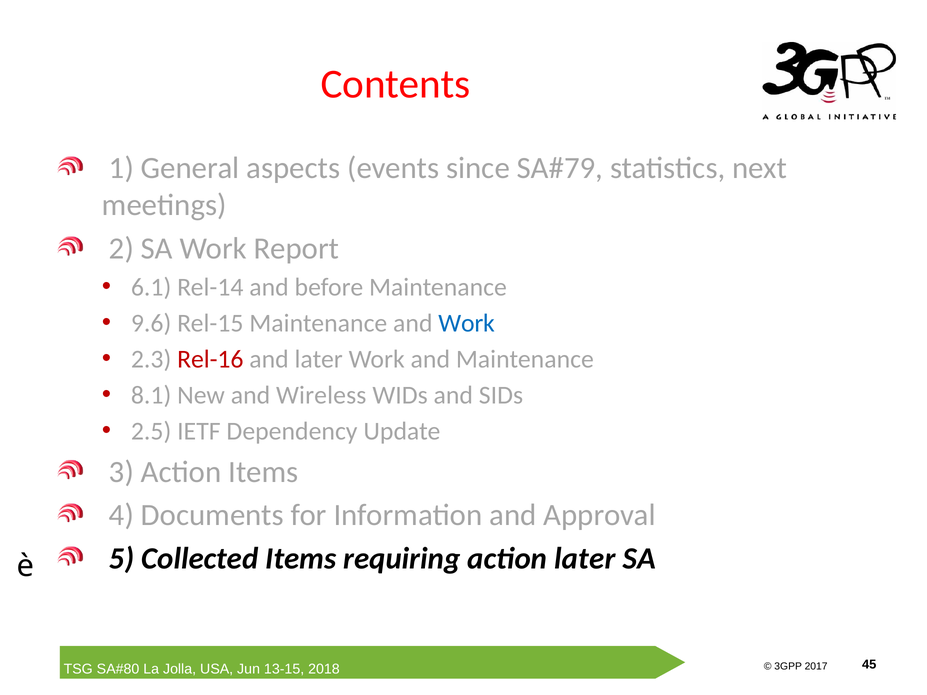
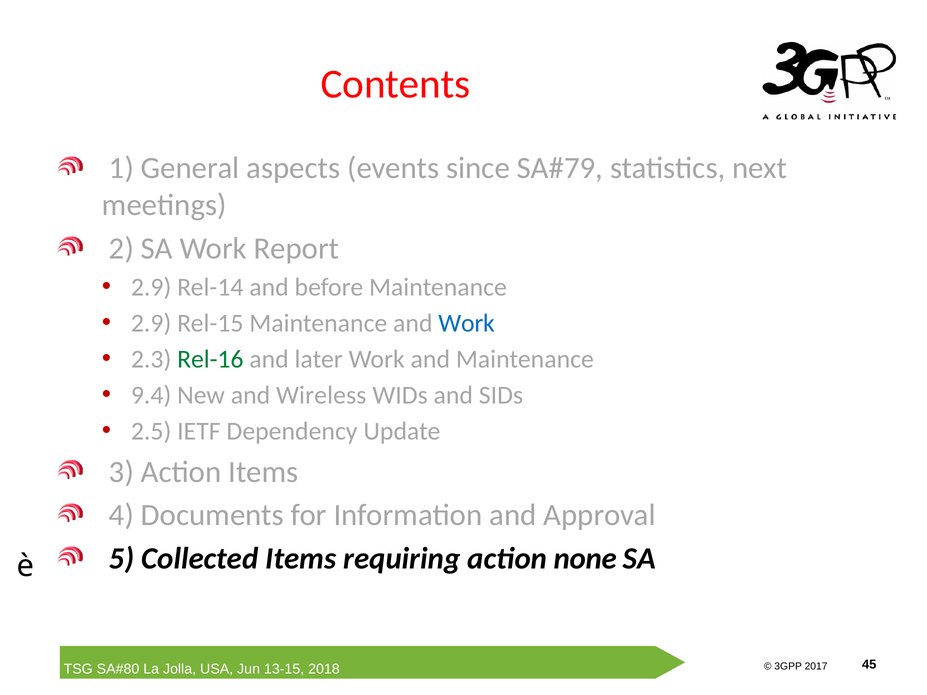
6.1: 6.1 -> 2.9 (151, 287)
9.6: 9.6 -> 2.9 (151, 323)
Rel-16 colour: red -> green (210, 359)
8.1: 8.1 -> 9.4 (151, 396)
action later: later -> none (585, 559)
